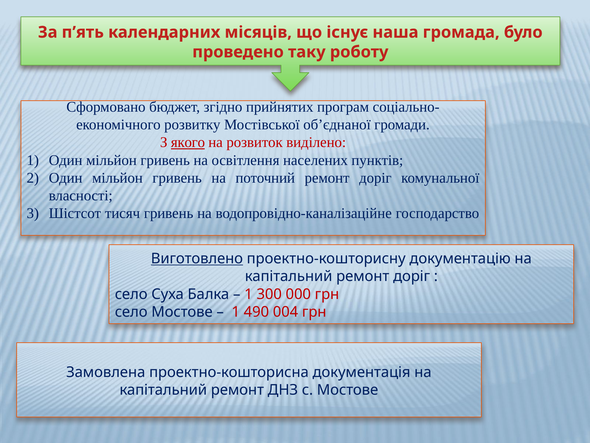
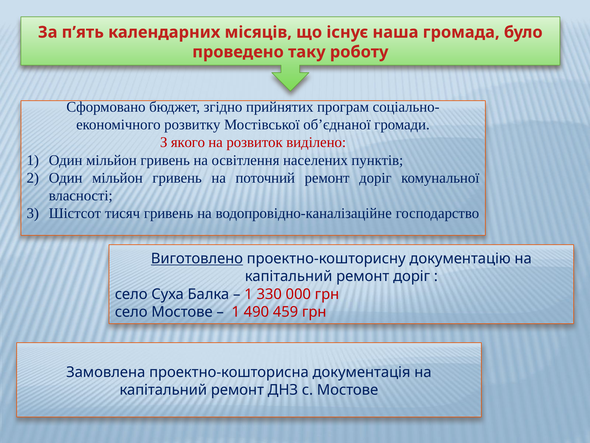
якого underline: present -> none (188, 142)
300: 300 -> 330 (269, 294)
004: 004 -> 459 (286, 312)
